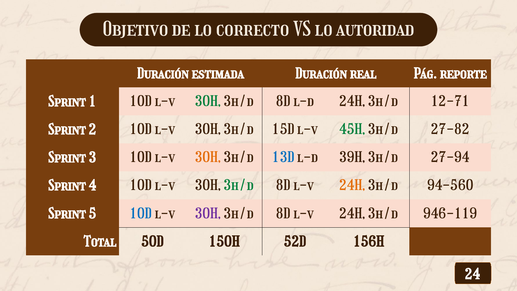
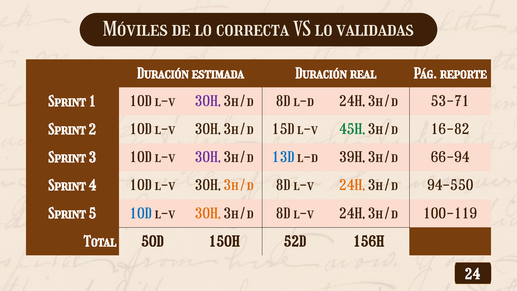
Objetivo: Objetivo -> Móviles (135, 29)
correcto: correcto -> correcta (253, 29)
autoridad: autoridad -> validadas (375, 29)
30H colour: green -> purple (208, 101)
12-71: 12-71 -> 53-71 (450, 101)
27-82: 27-82 -> 16-82 (450, 129)
30H colour: orange -> purple (208, 157)
27-94: 27-94 -> 66-94 (450, 157)
3h/d colour: green -> orange (239, 185)
94-560: 94-560 -> 94-550 (450, 185)
30H colour: purple -> orange (208, 213)
946-119: 946-119 -> 100-119 (450, 213)
